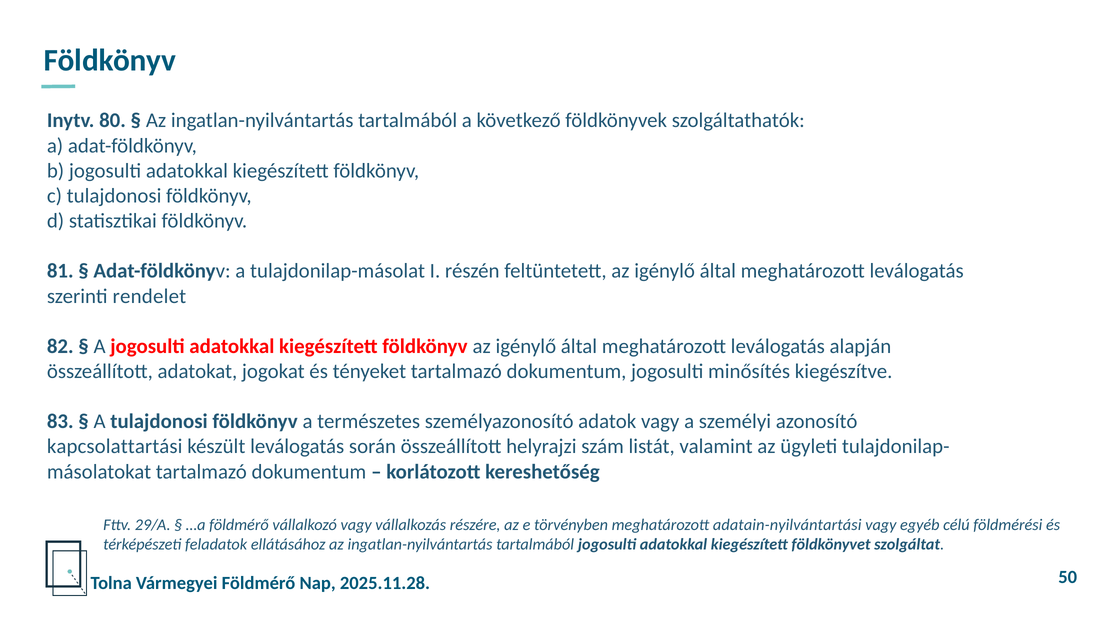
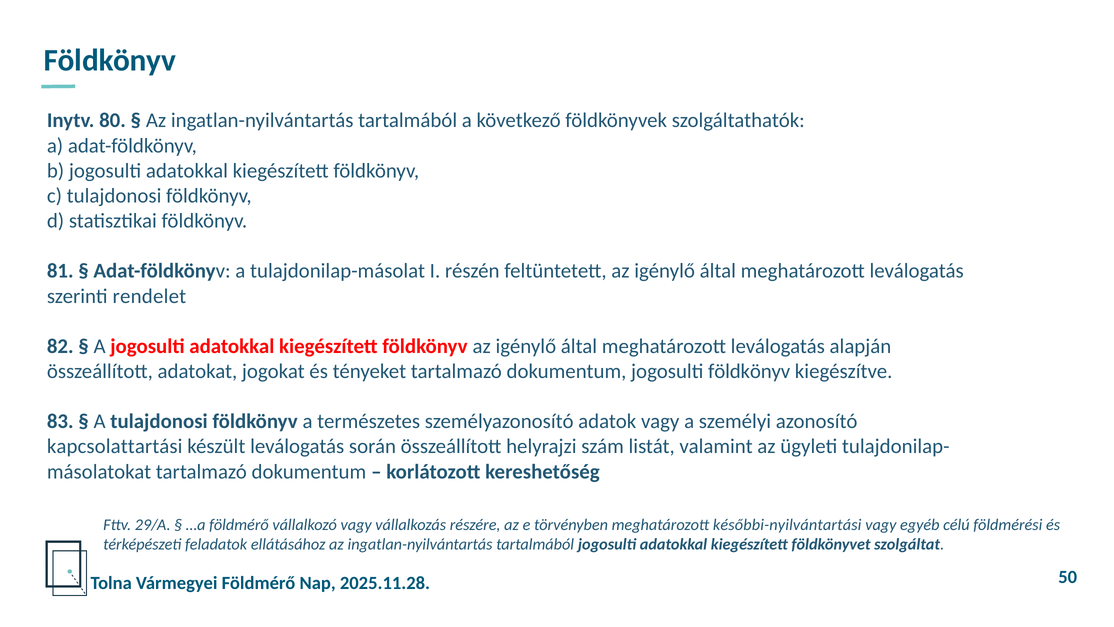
jogosulti minősítés: minősítés -> földkönyv (749, 371)
adatain-nyilvántartási: adatain-nyilvántartási -> későbbi-nyilvántartási (787, 525)
